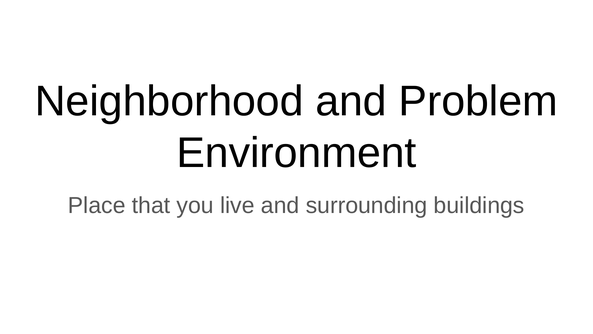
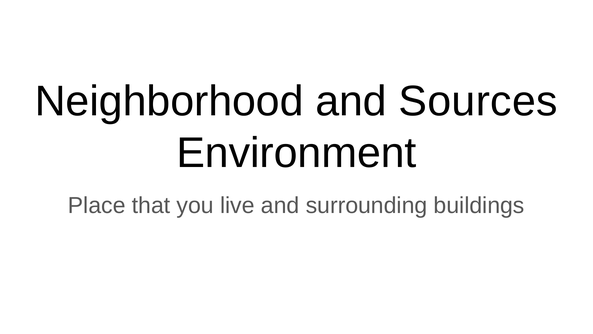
Problem: Problem -> Sources (478, 101)
